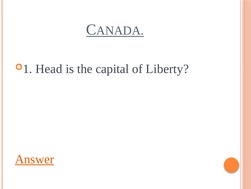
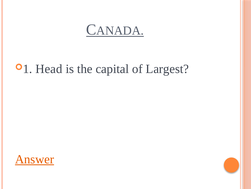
Liberty: Liberty -> Largest (167, 69)
